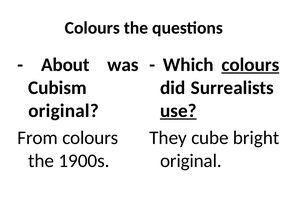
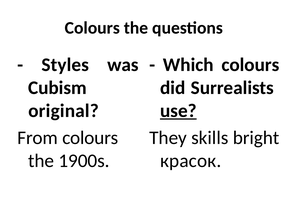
About: About -> Styles (65, 65)
colours underline: present -> none (250, 65)
cube: cube -> skills (210, 138)
original: original -> красок (191, 161)
